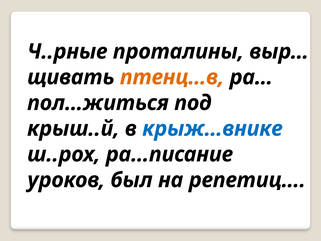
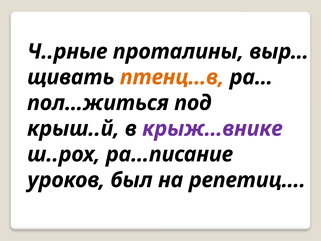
крыж…внике colour: blue -> purple (212, 129)
